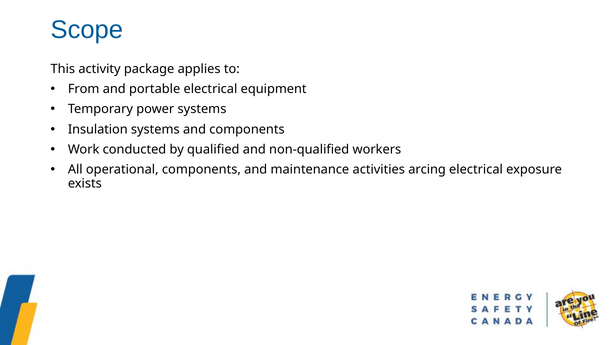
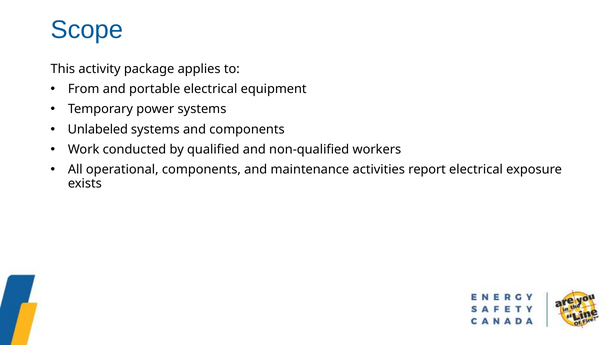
Insulation: Insulation -> Unlabeled (98, 130)
arcing: arcing -> report (427, 170)
